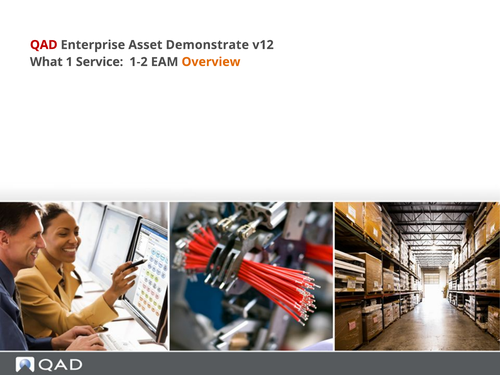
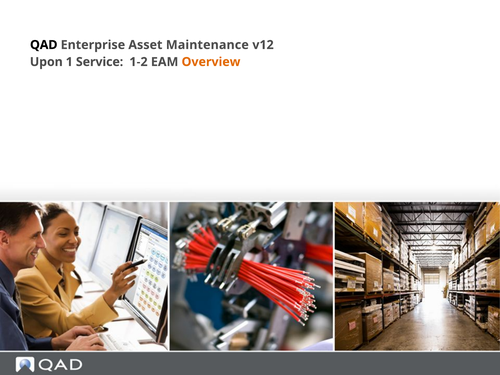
QAD colour: red -> black (44, 45)
Demonstrate: Demonstrate -> Maintenance (207, 45)
What: What -> Upon (46, 62)
